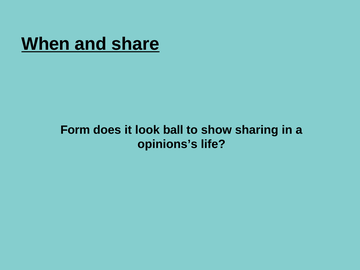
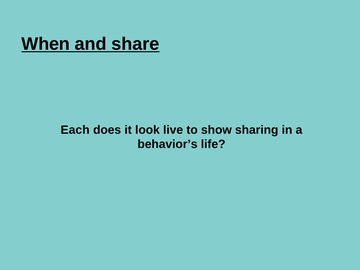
Form: Form -> Each (75, 130)
ball: ball -> live (173, 130)
opinions’s: opinions’s -> behavior’s (167, 144)
